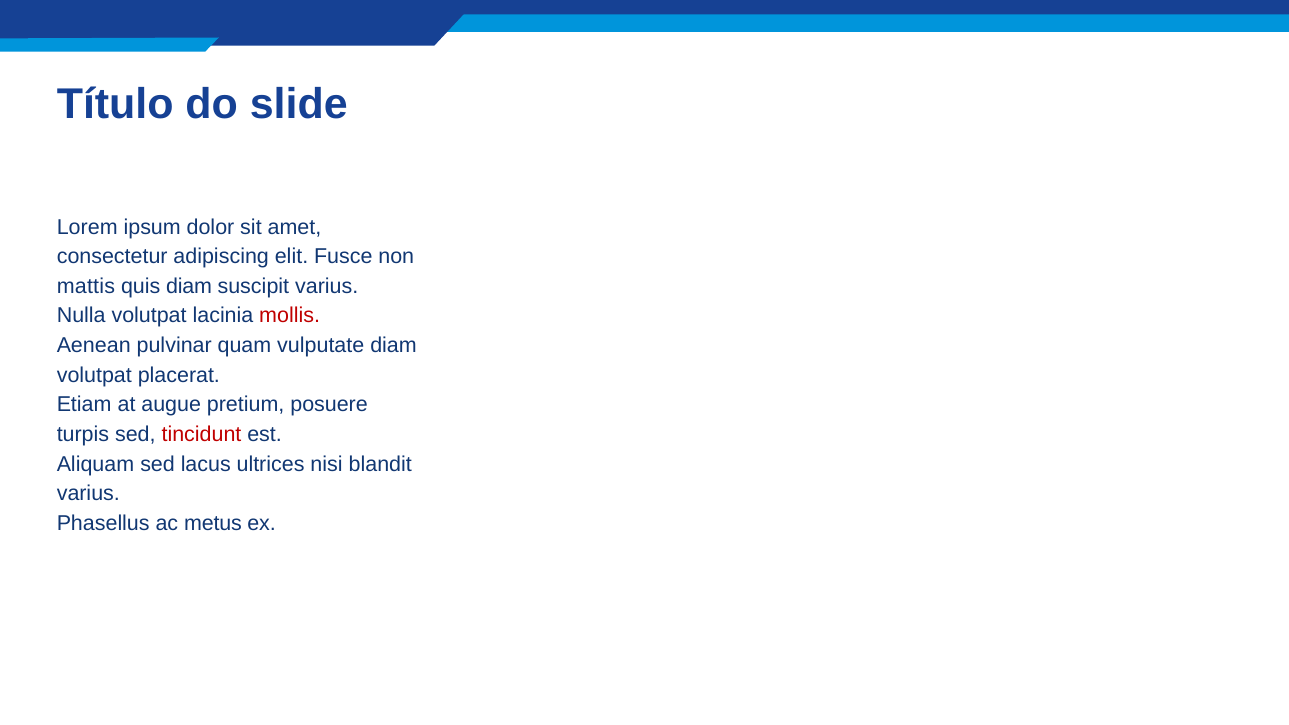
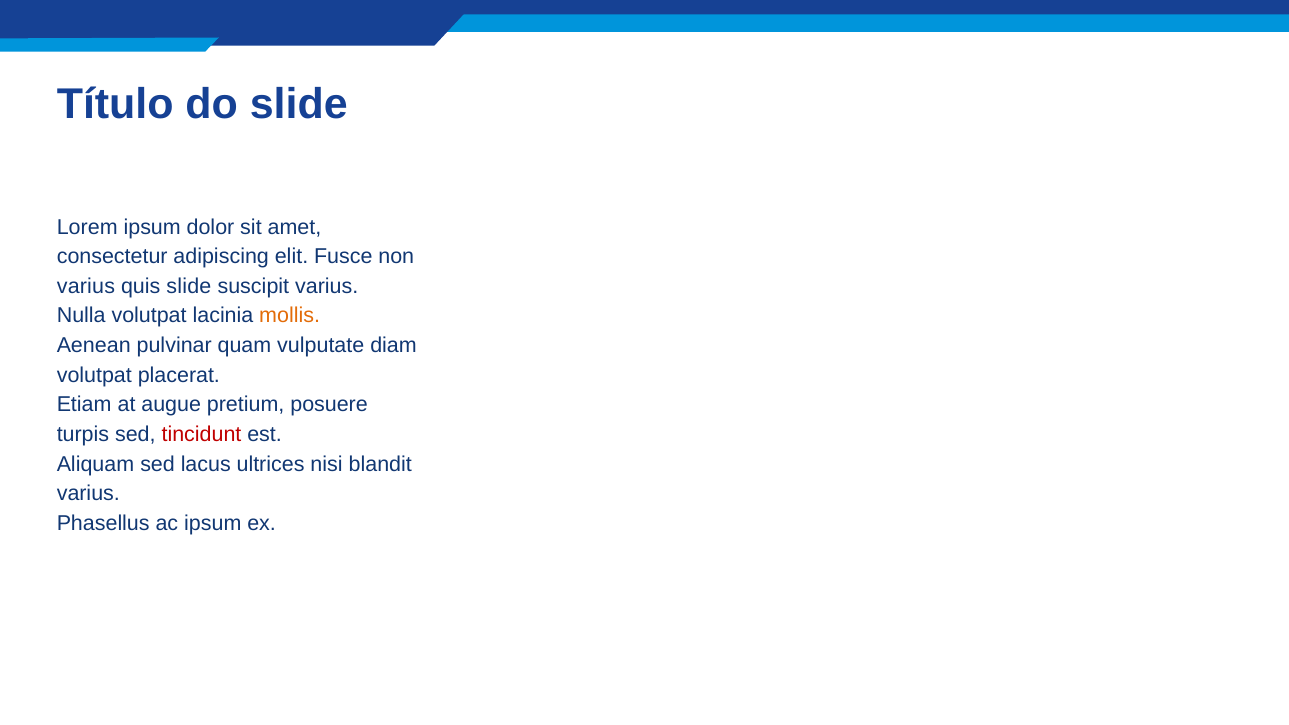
mattis: mattis -> varius (86, 286)
quis diam: diam -> slide (189, 286)
mollis colour: red -> orange (290, 316)
ac metus: metus -> ipsum (213, 523)
